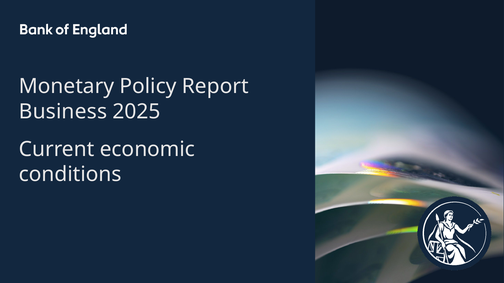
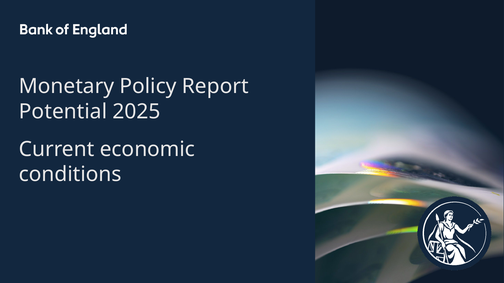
Business: Business -> Potential (63, 112)
